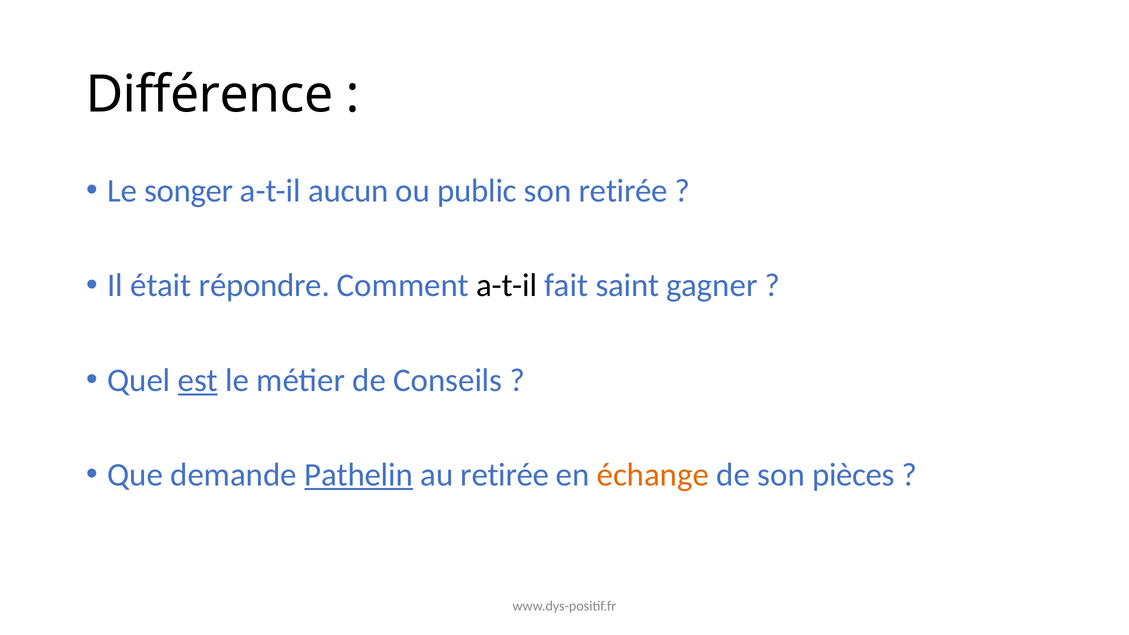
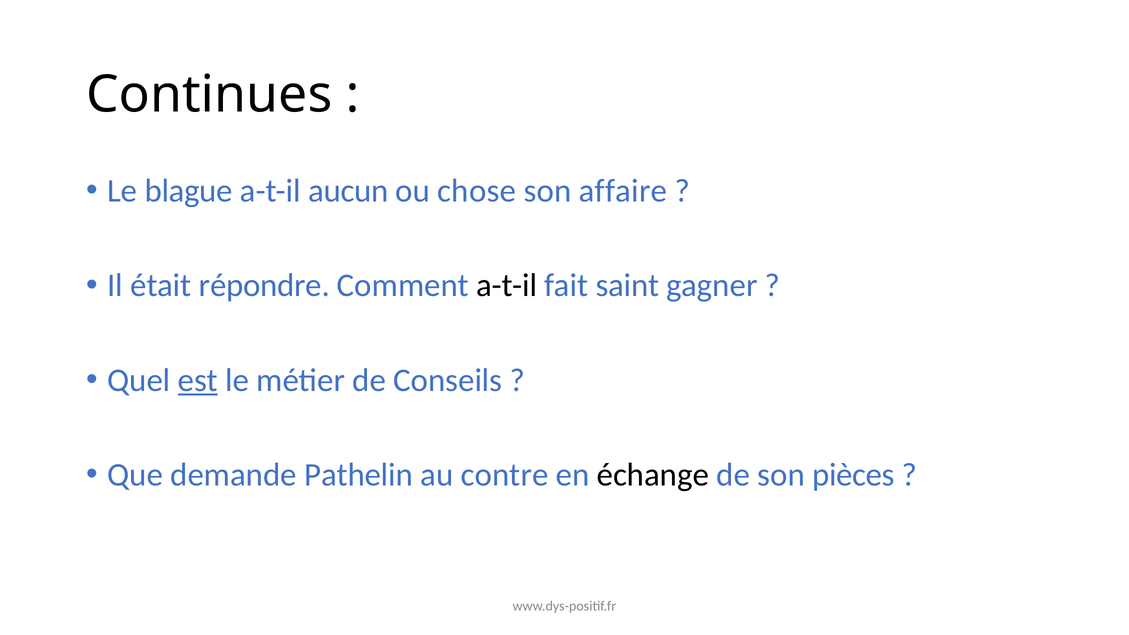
Différence: Différence -> Continues (209, 95)
songer: songer -> blague (189, 191)
public: public -> chose (477, 191)
son retirée: retirée -> affaire (623, 191)
Pathelin underline: present -> none (359, 475)
au retirée: retirée -> contre (505, 475)
échange colour: orange -> black (653, 475)
